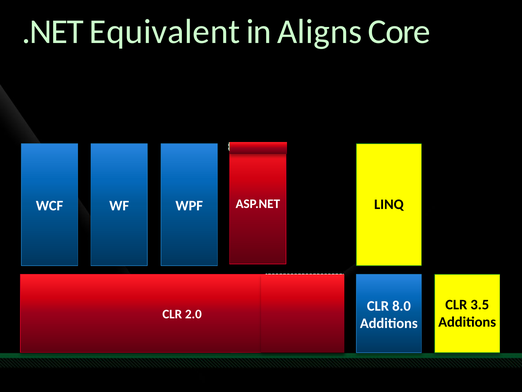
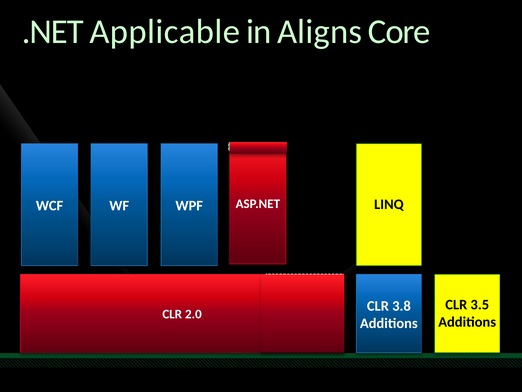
Equivalent: Equivalent -> Applicable (165, 32)
8.0: 8.0 -> 3.8 (401, 305)
